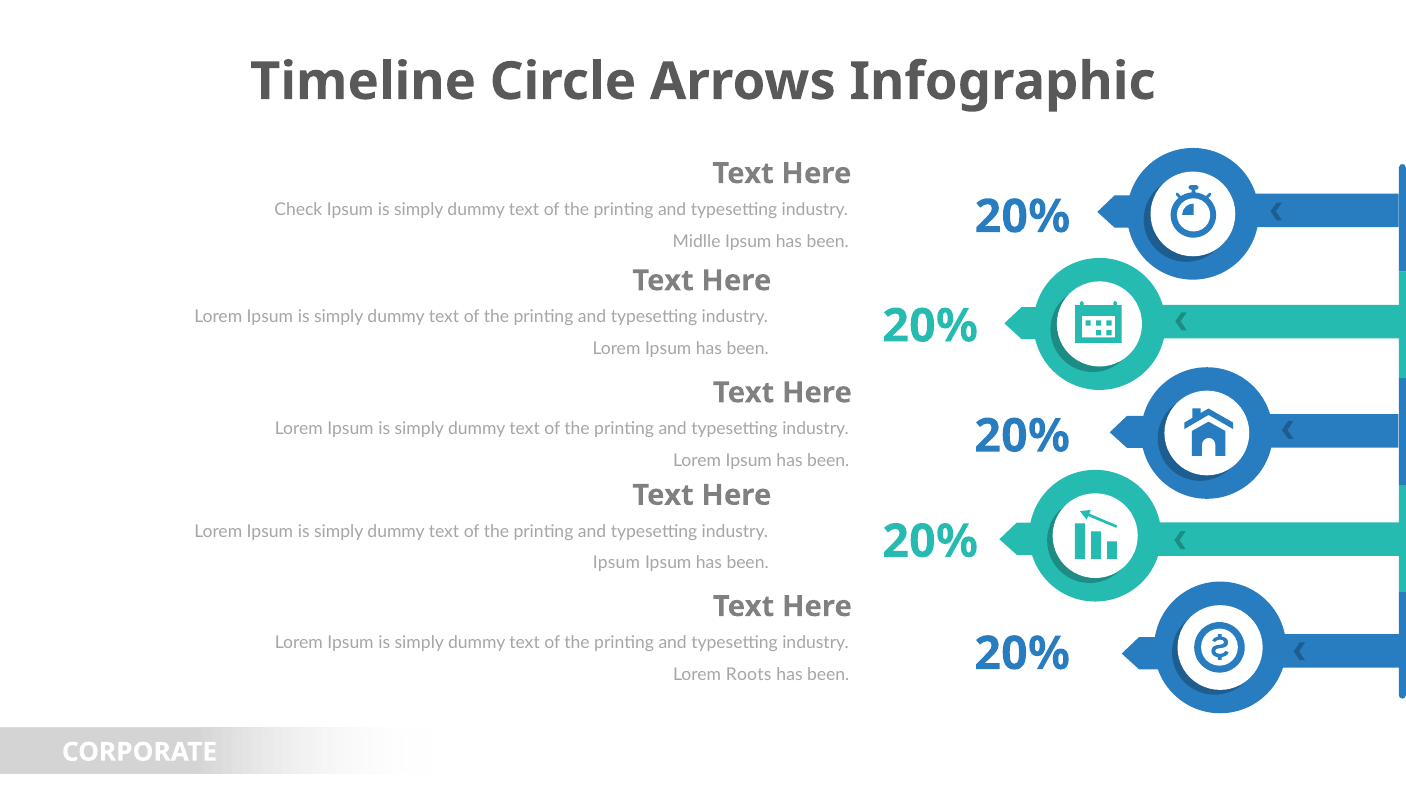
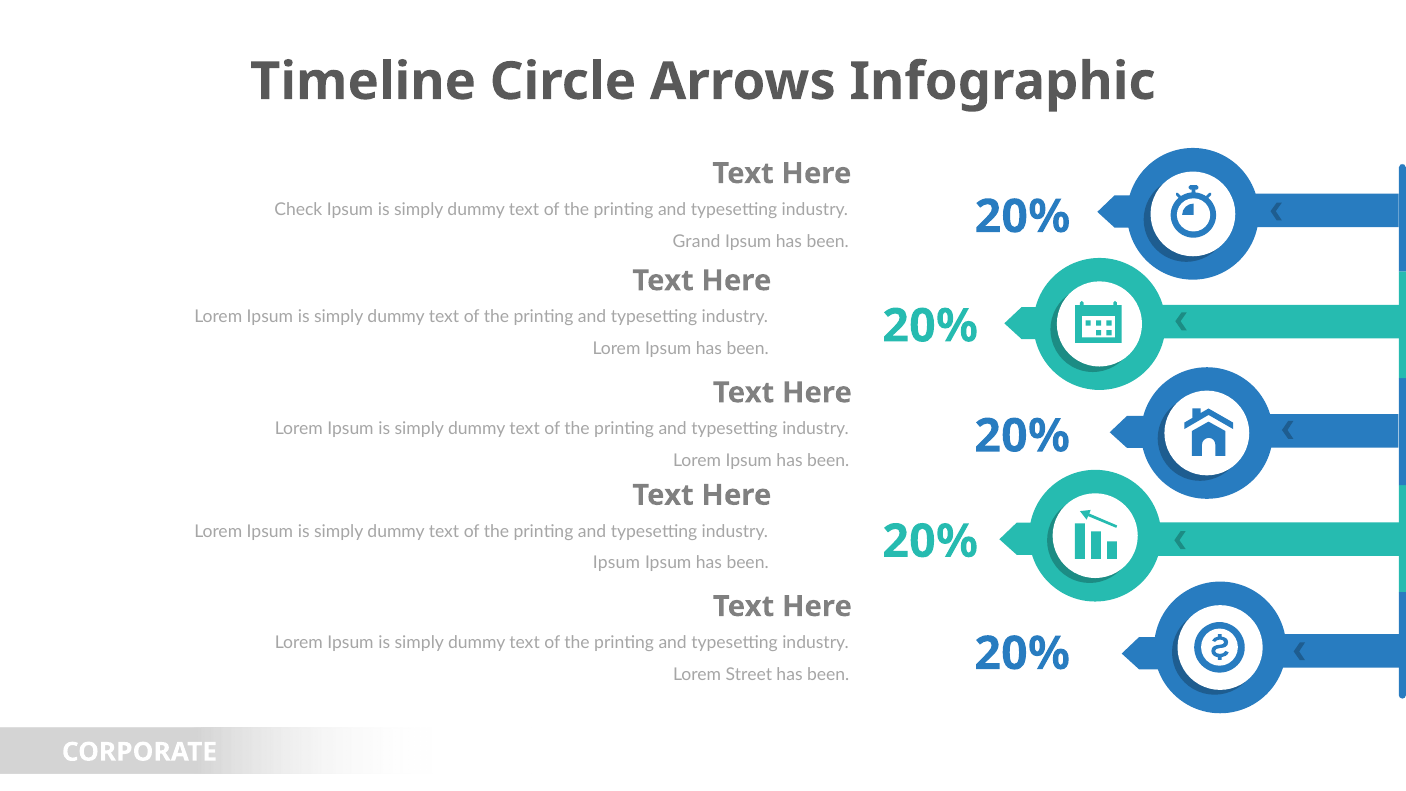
Midlle: Midlle -> Grand (697, 241)
Roots: Roots -> Street (749, 674)
